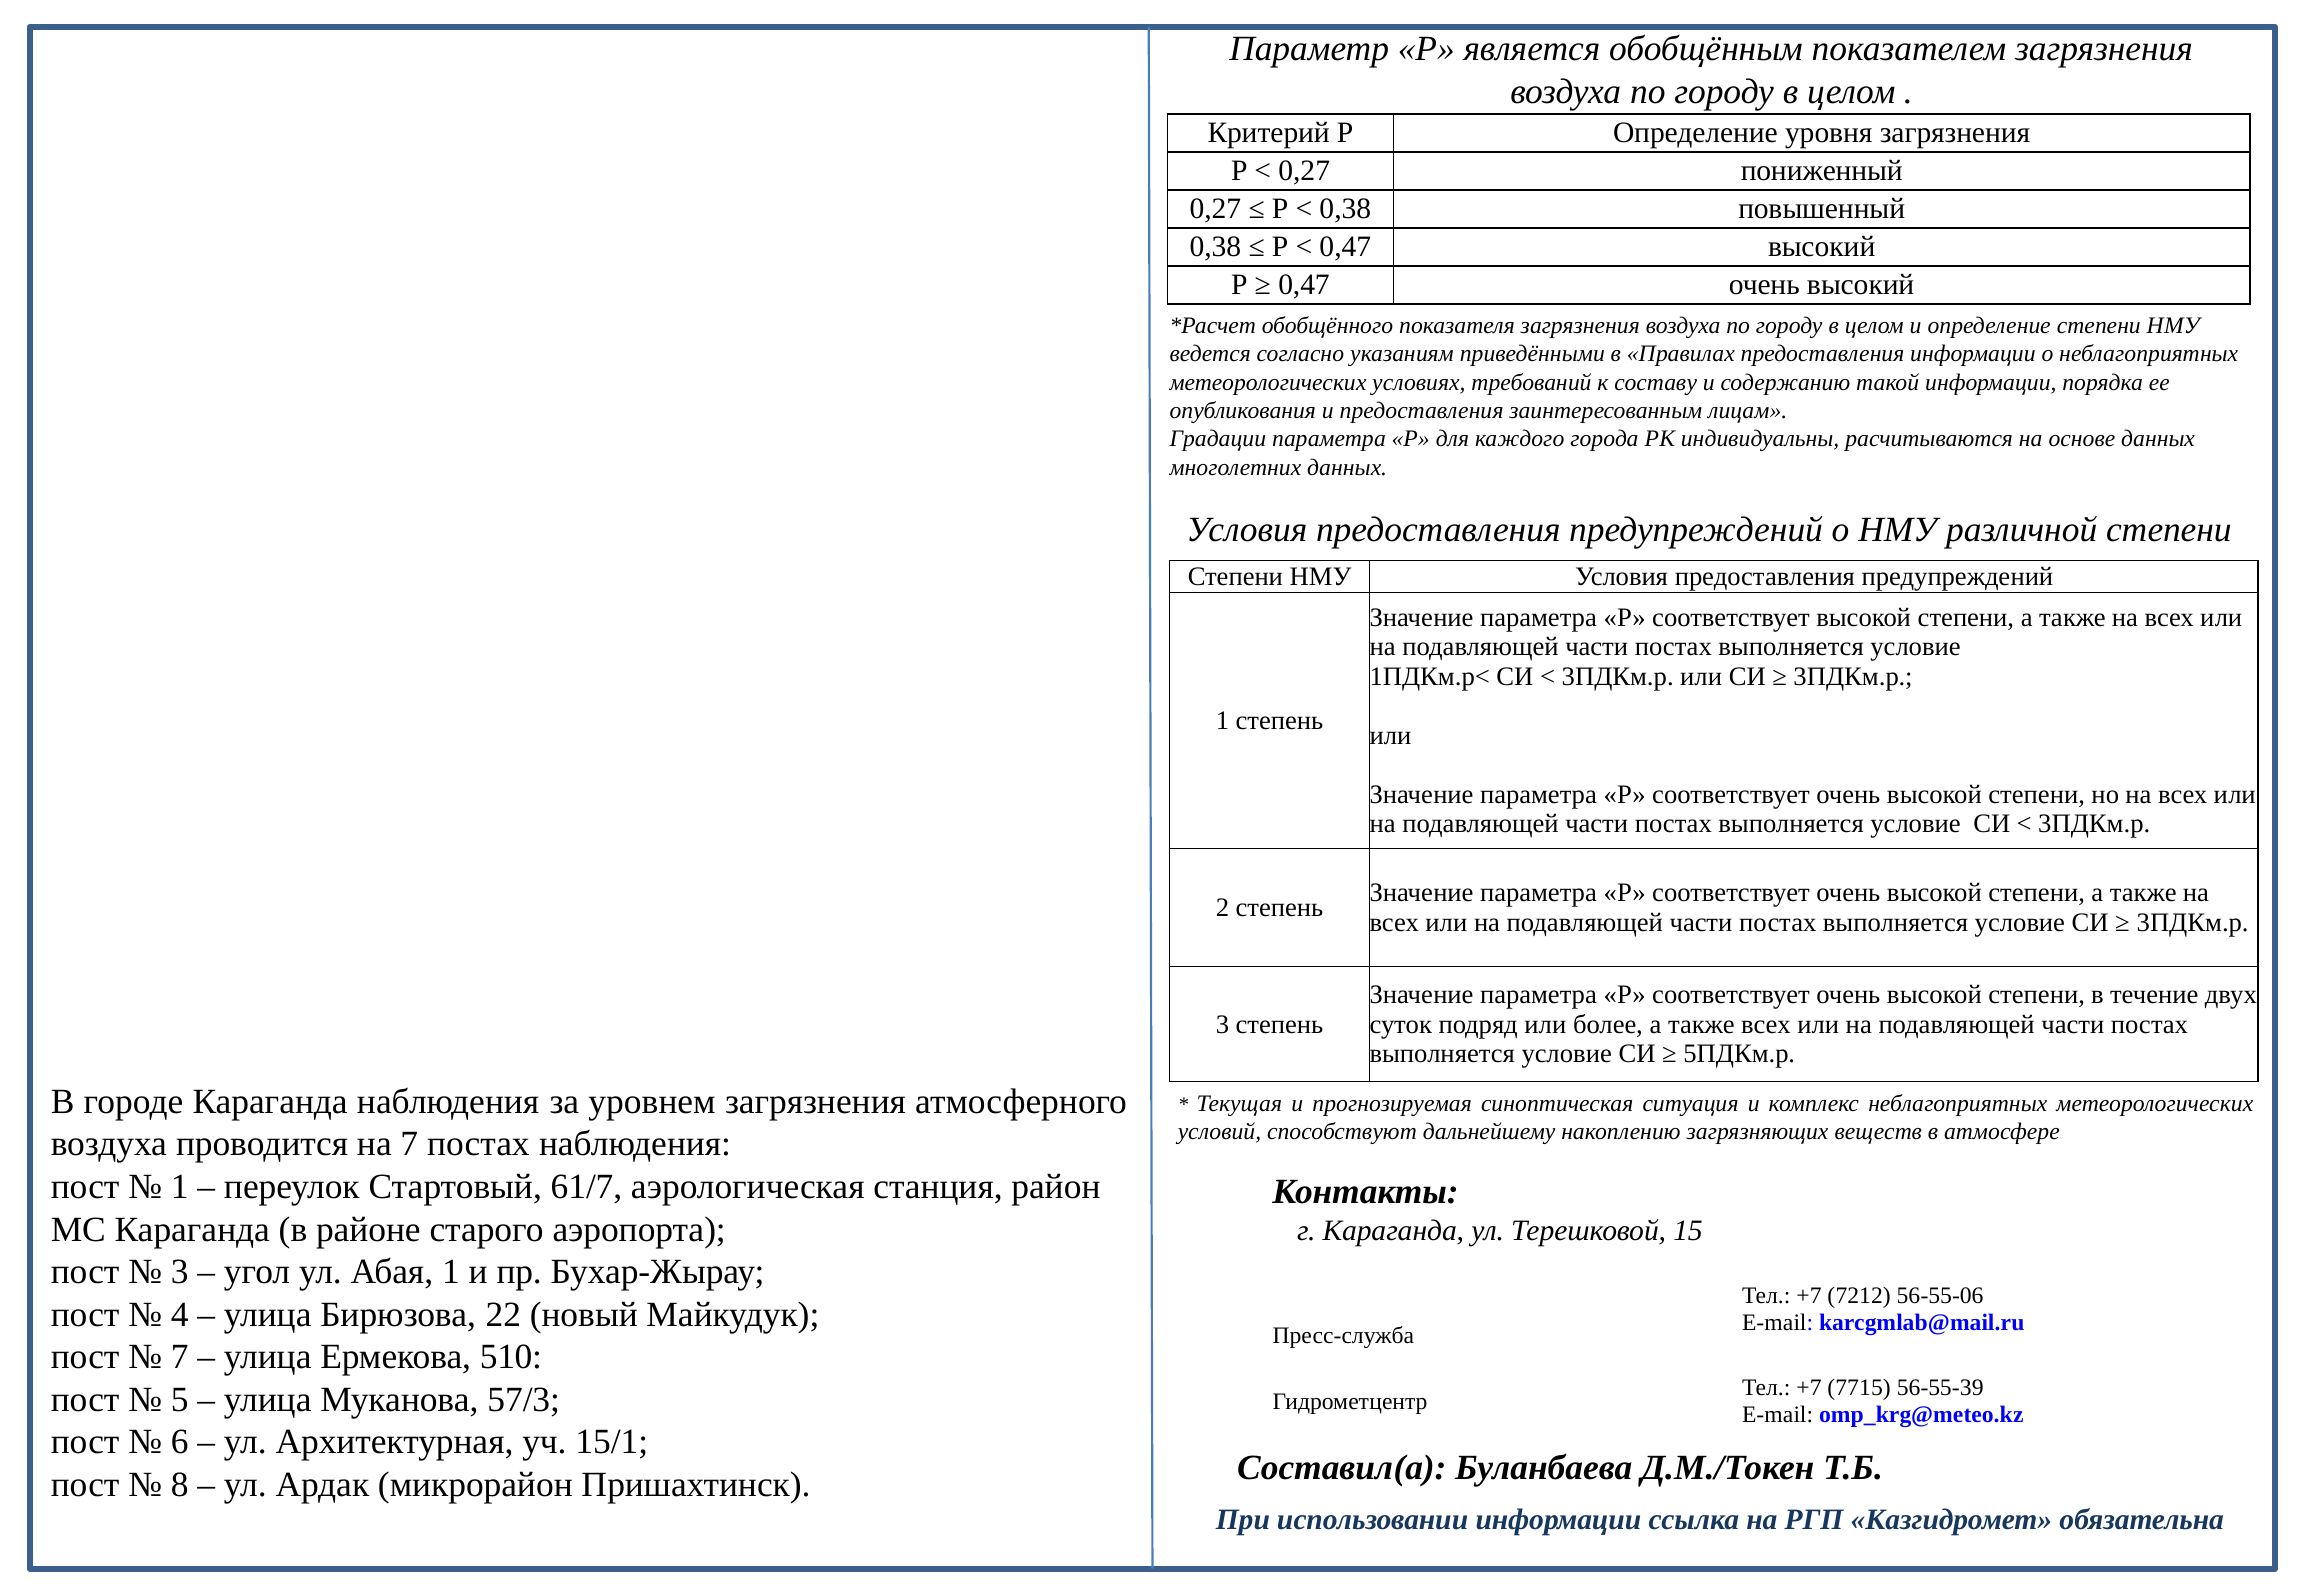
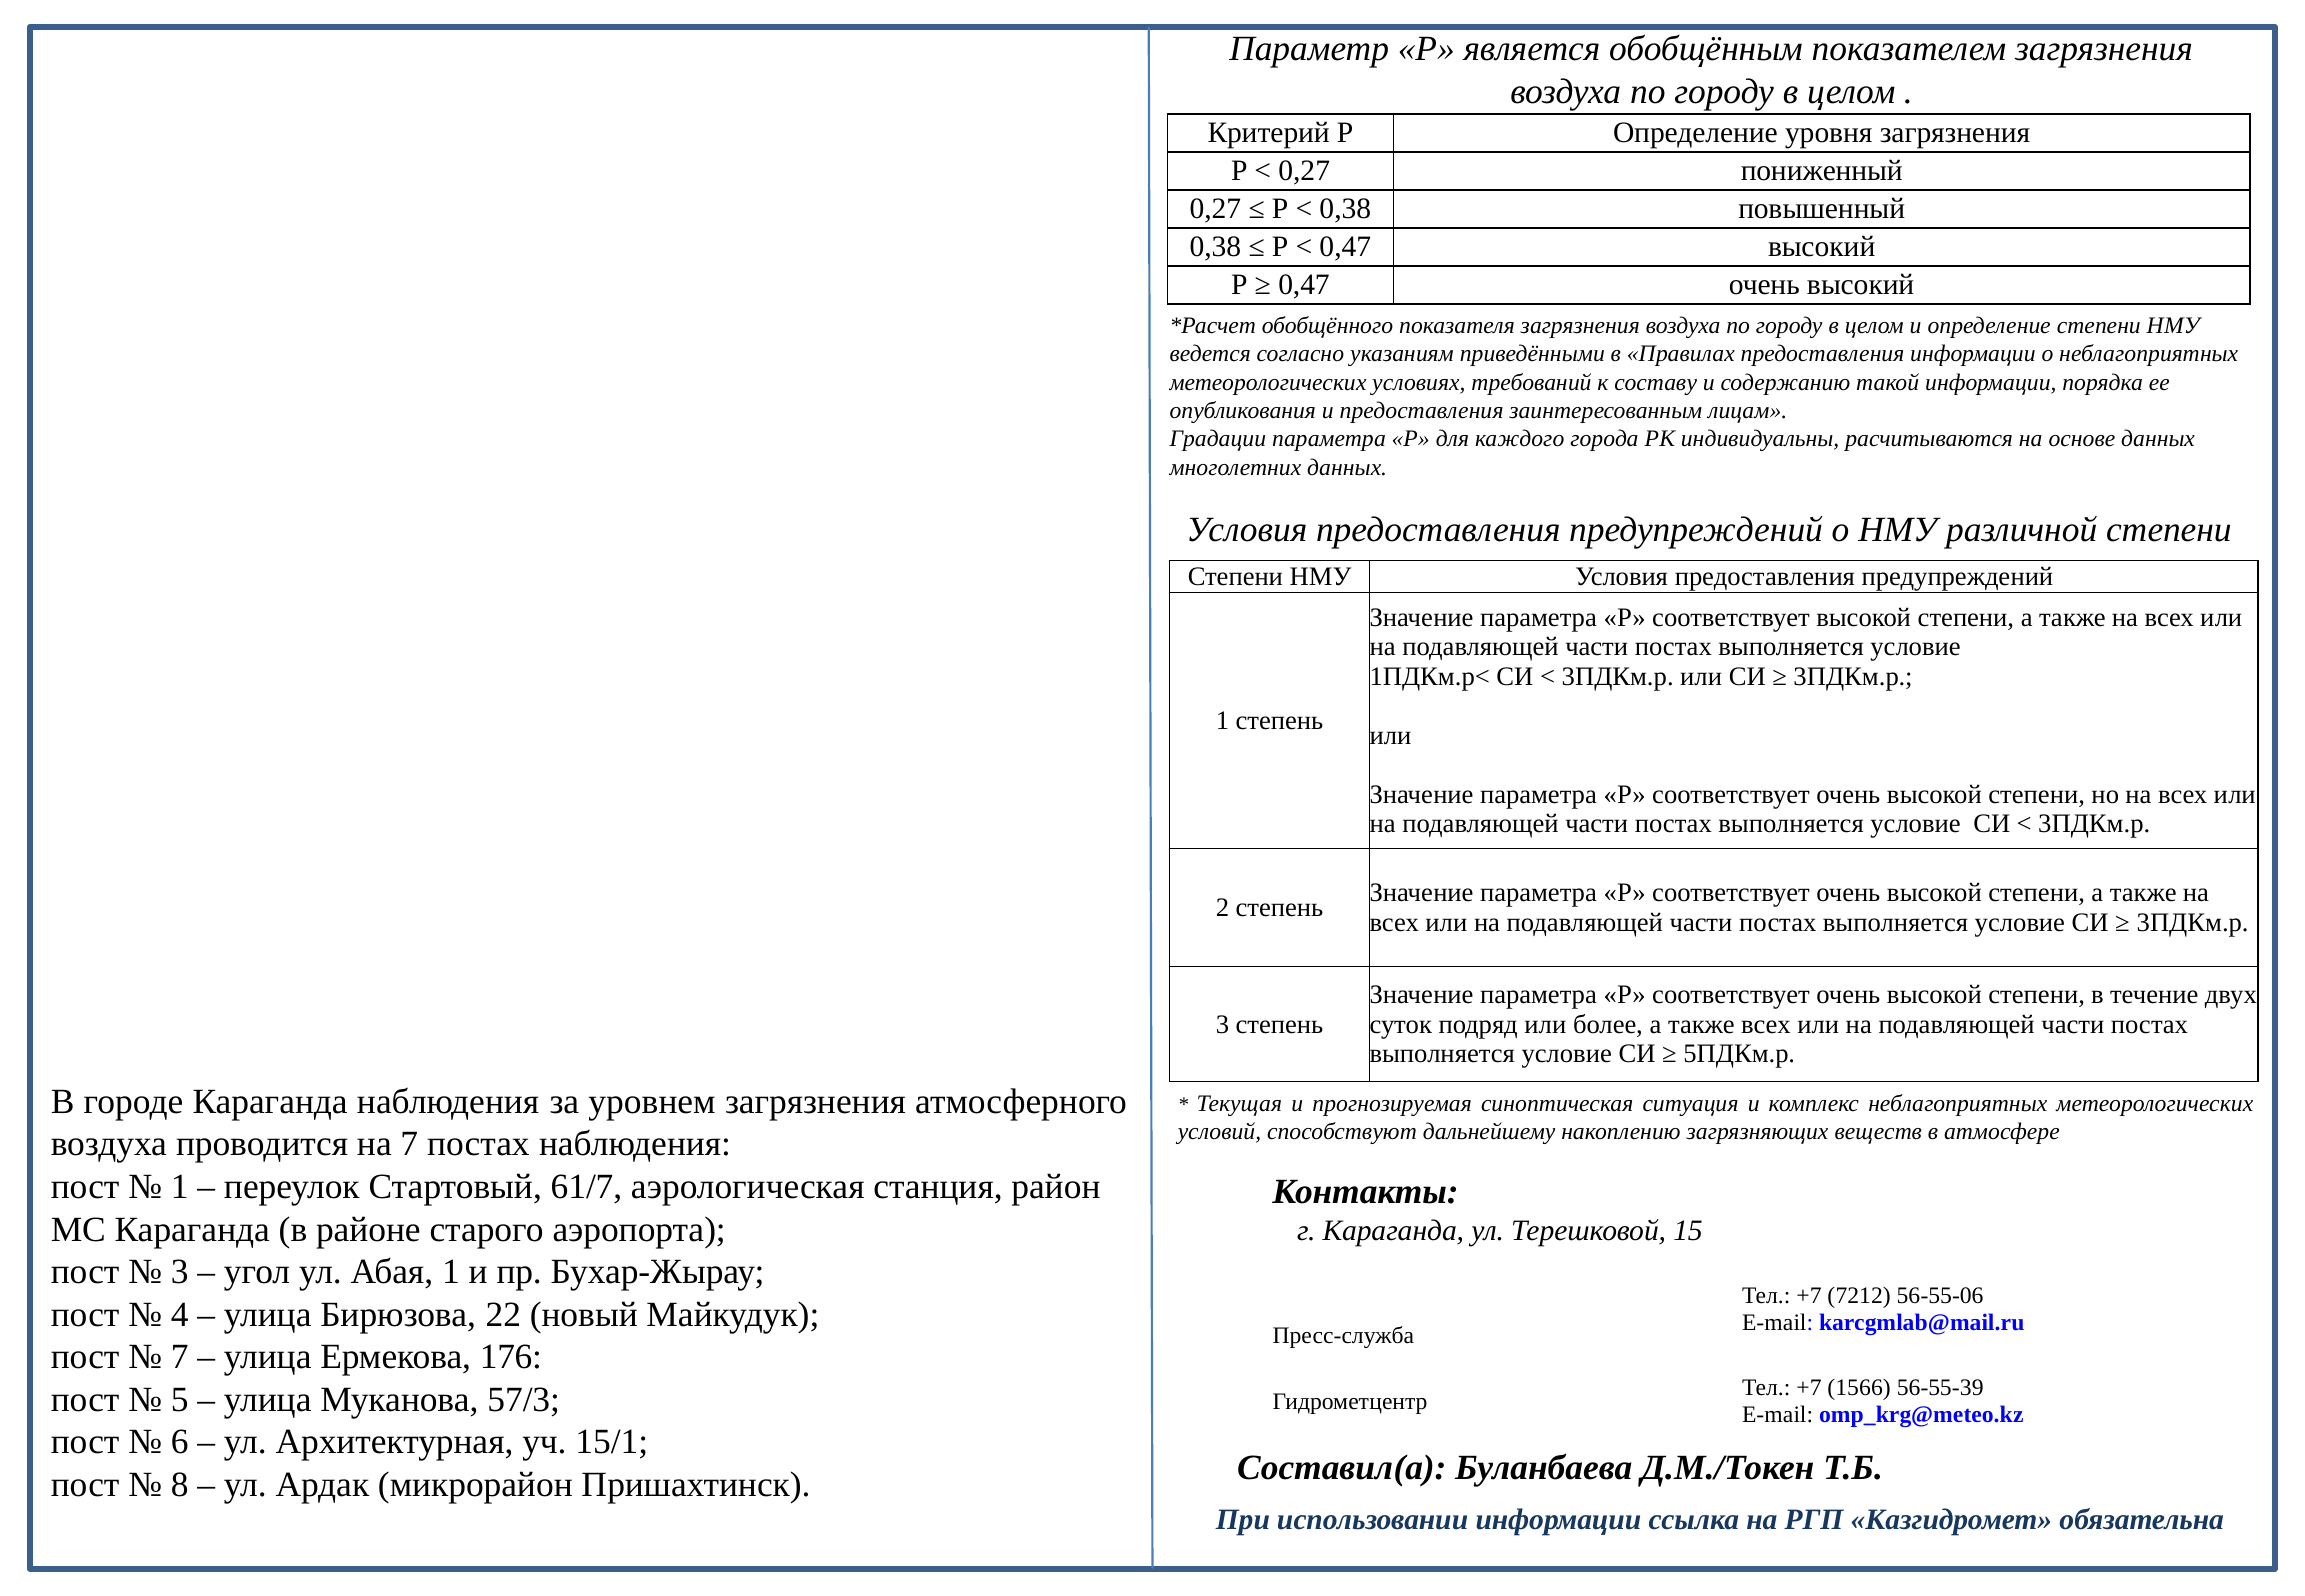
510: 510 -> 176 (511, 1357)
7715: 7715 -> 1566 (1859, 1388)
